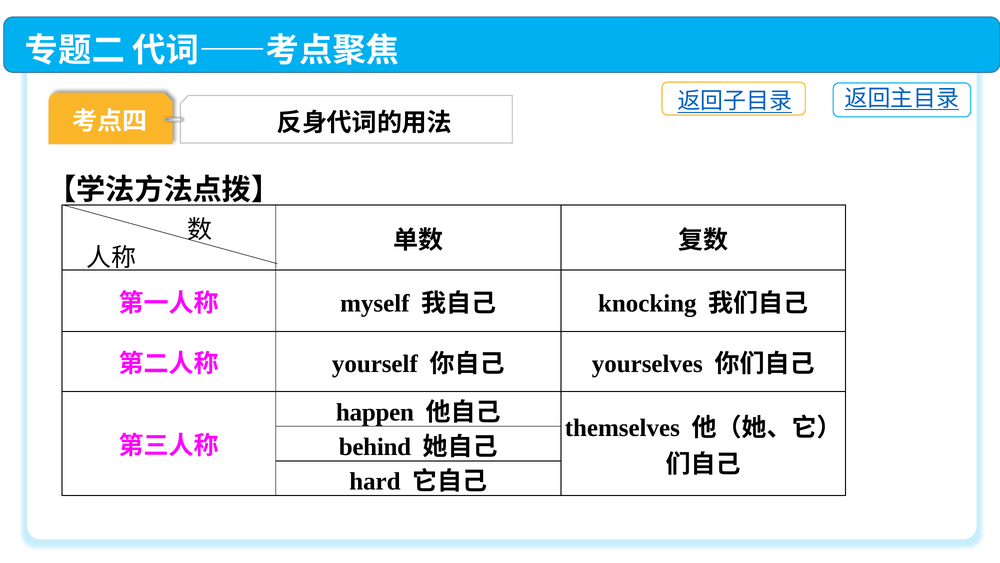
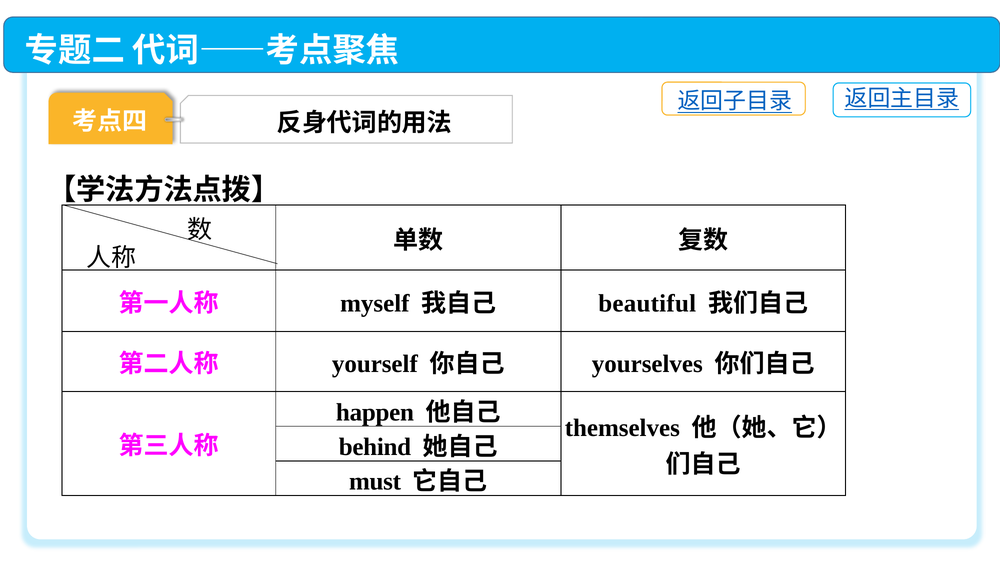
knocking: knocking -> beautiful (647, 303)
hard: hard -> must (375, 481)
